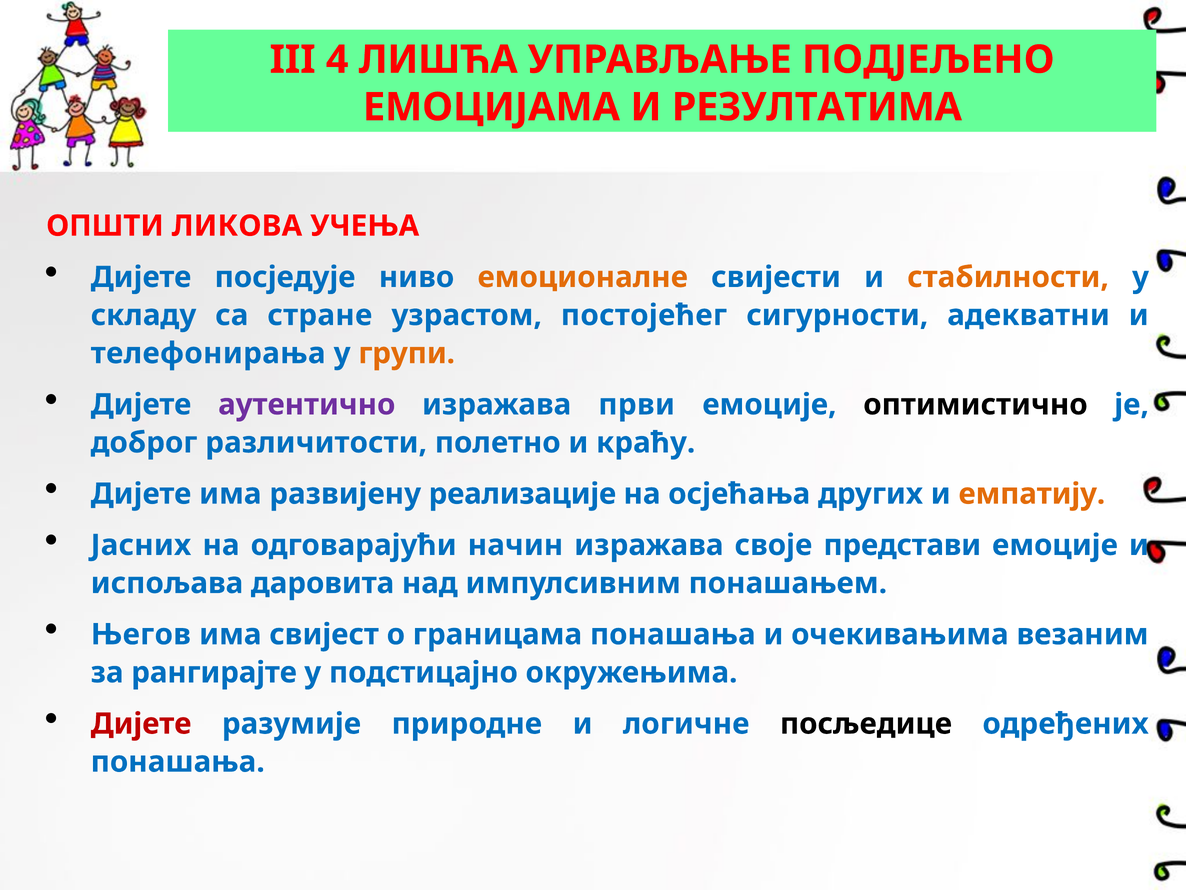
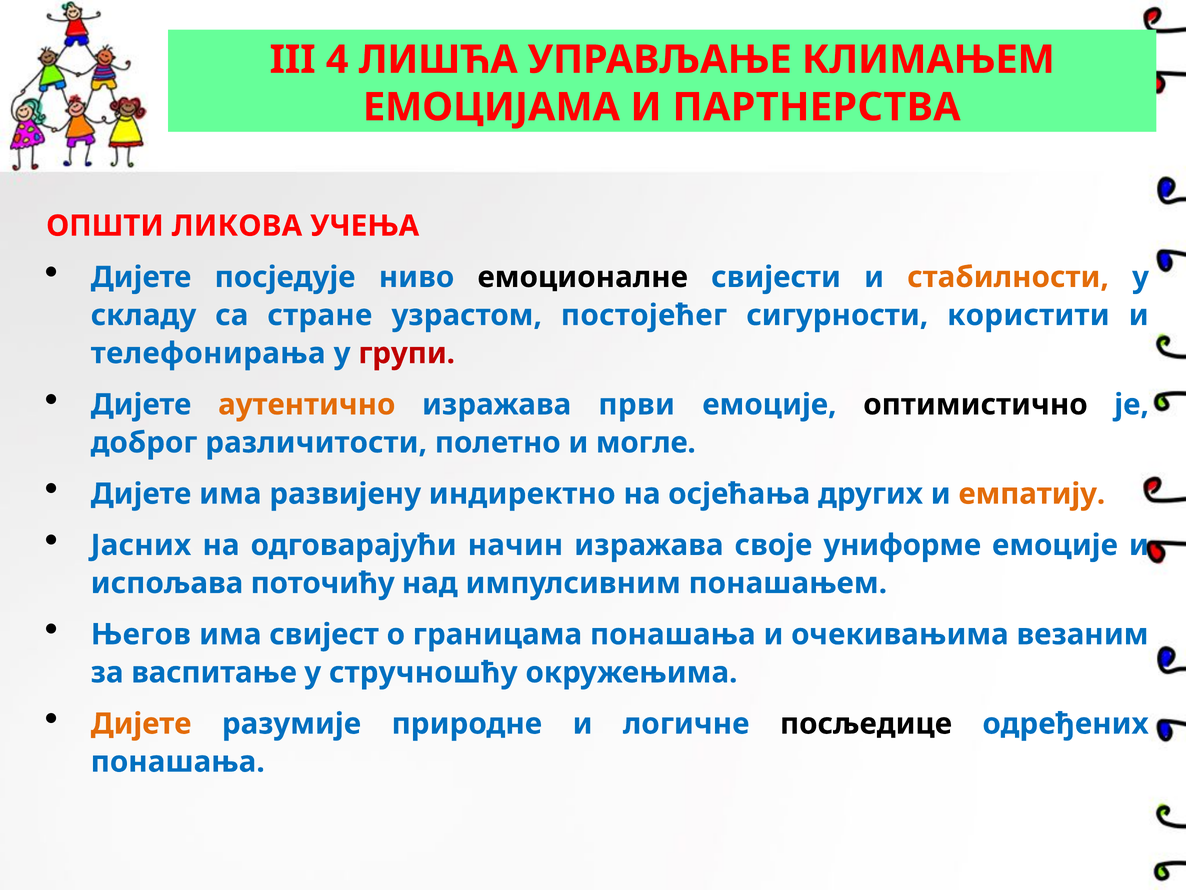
ПОДЈЕЉЕНО: ПОДЈЕЉЕНО -> КЛИМАЊЕМ (928, 60)
РЕЗУЛТАТИМА: РЕЗУЛТАТИМА -> ПАРТНЕРСТВА (817, 107)
емоционалне colour: orange -> black (583, 277)
адекватни: адекватни -> користити (1028, 315)
групи colour: orange -> red (407, 353)
аутентично colour: purple -> orange (307, 404)
краћу: краћу -> могле (646, 442)
реализације: реализације -> индиректно (522, 494)
представи: представи -> униформе (902, 545)
даровита: даровита -> поточићу (323, 583)
рангирајте: рангирајте -> васпитање (214, 672)
подстицајно: подстицајно -> стручношћу (423, 672)
Дијете colour: red -> orange (141, 723)
